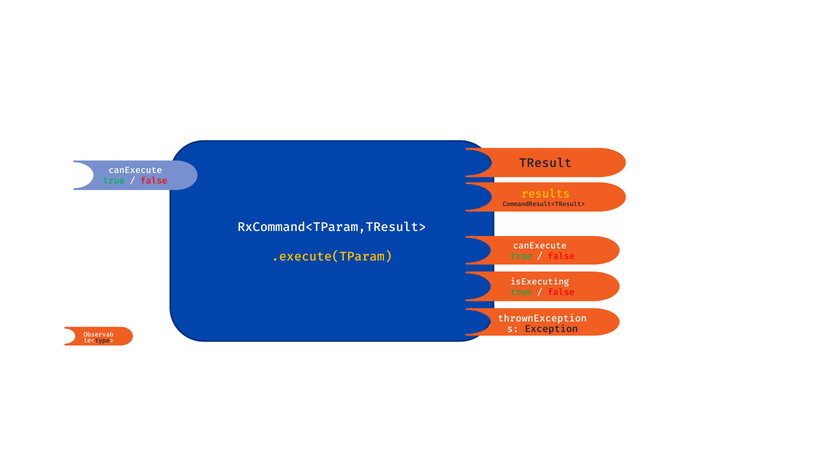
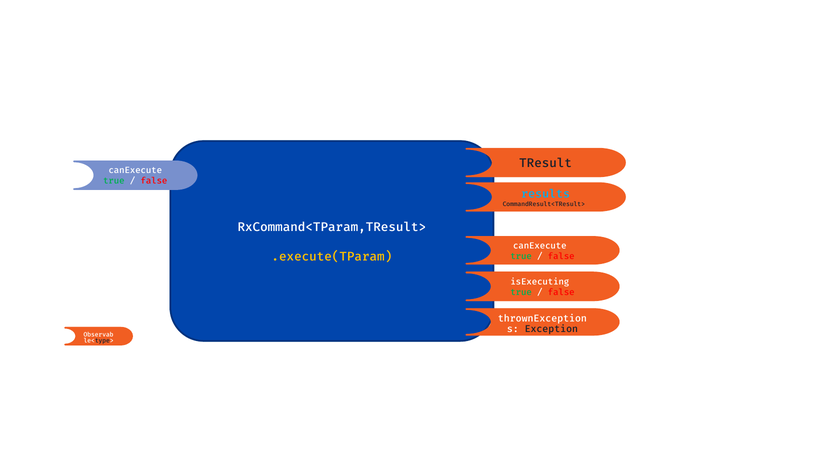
results colour: yellow -> light blue (546, 194)
